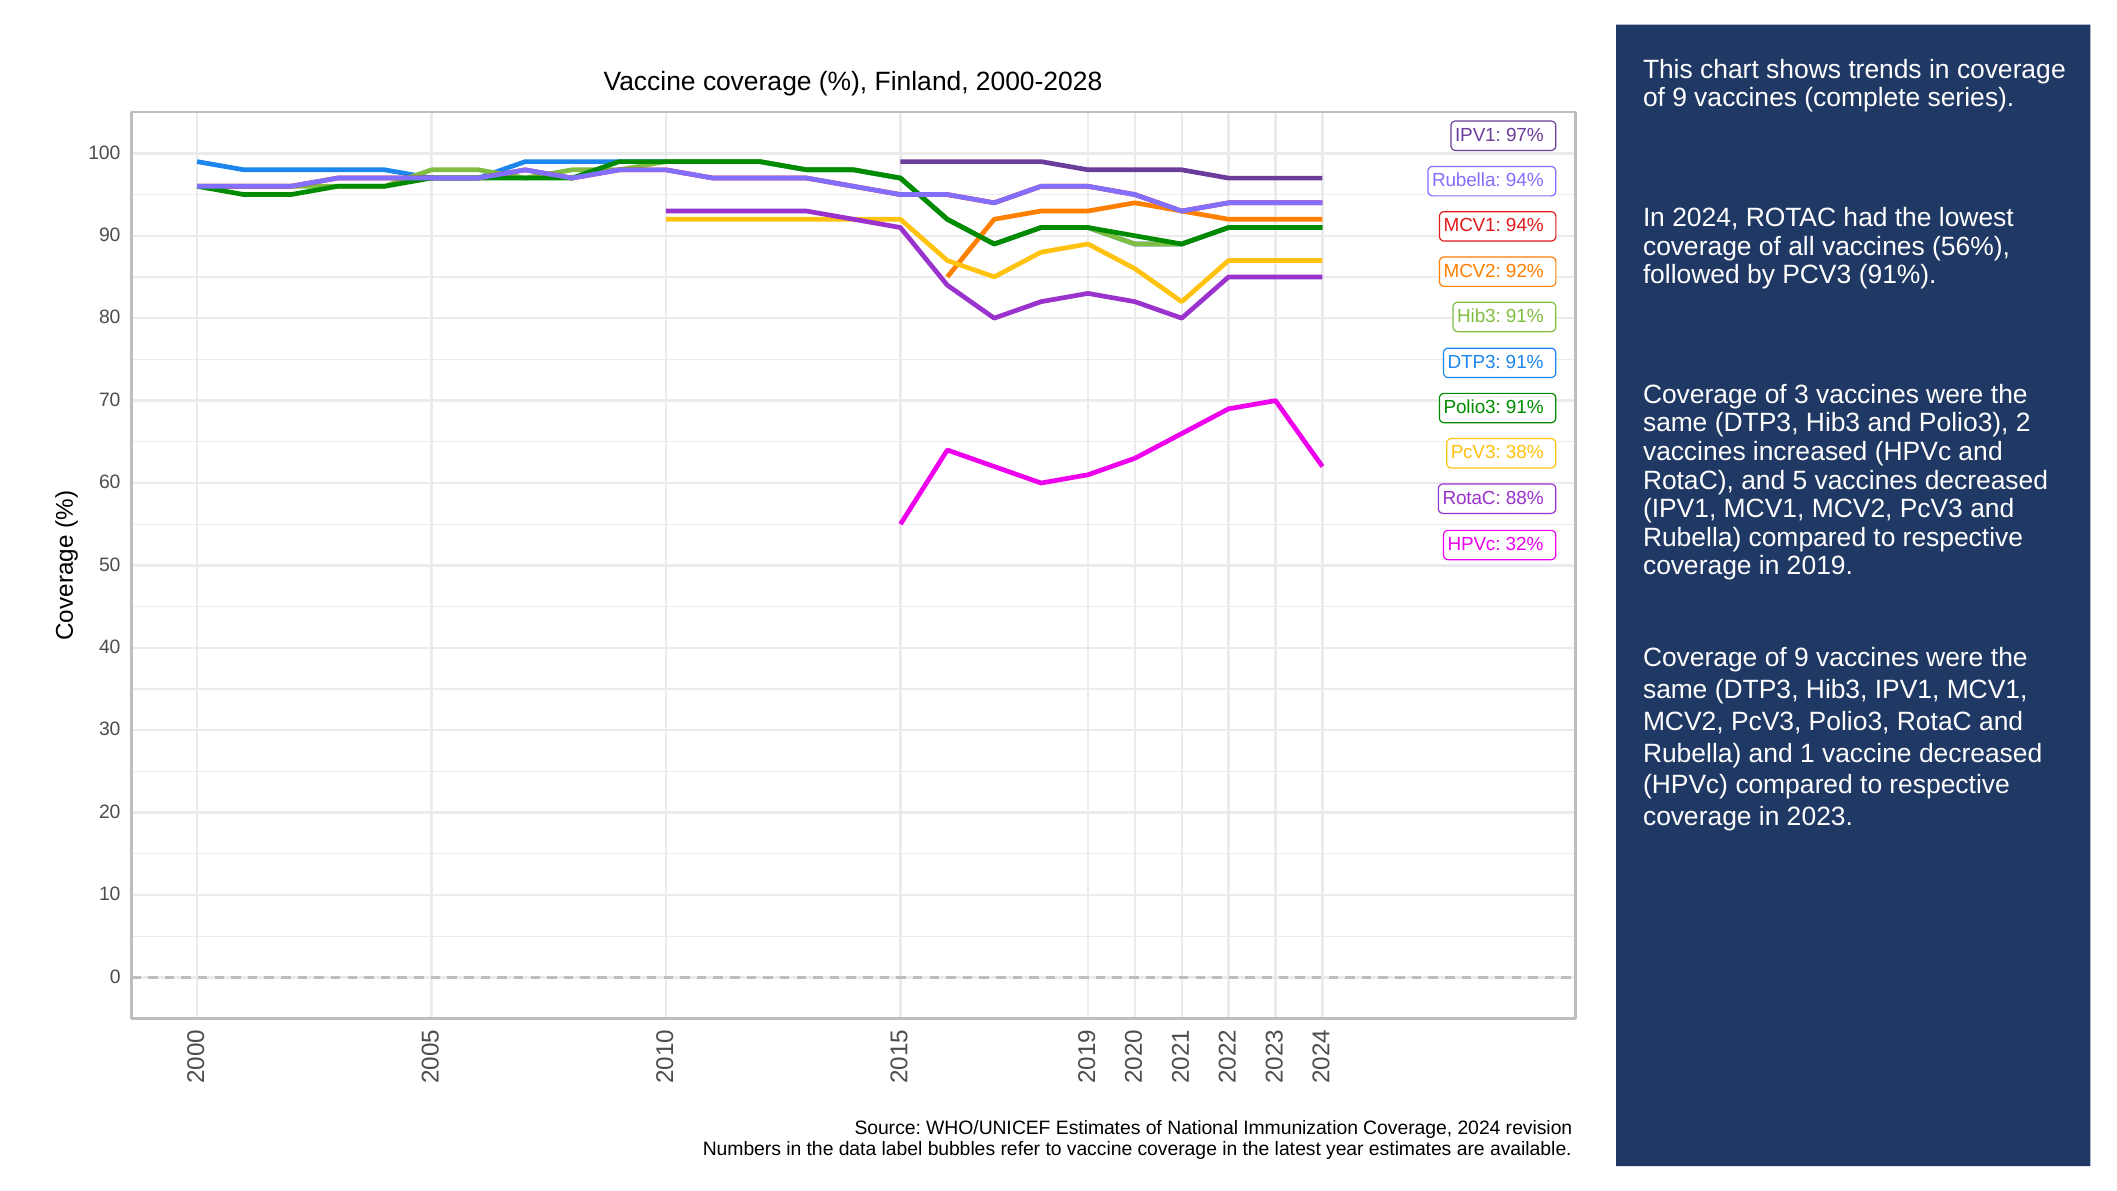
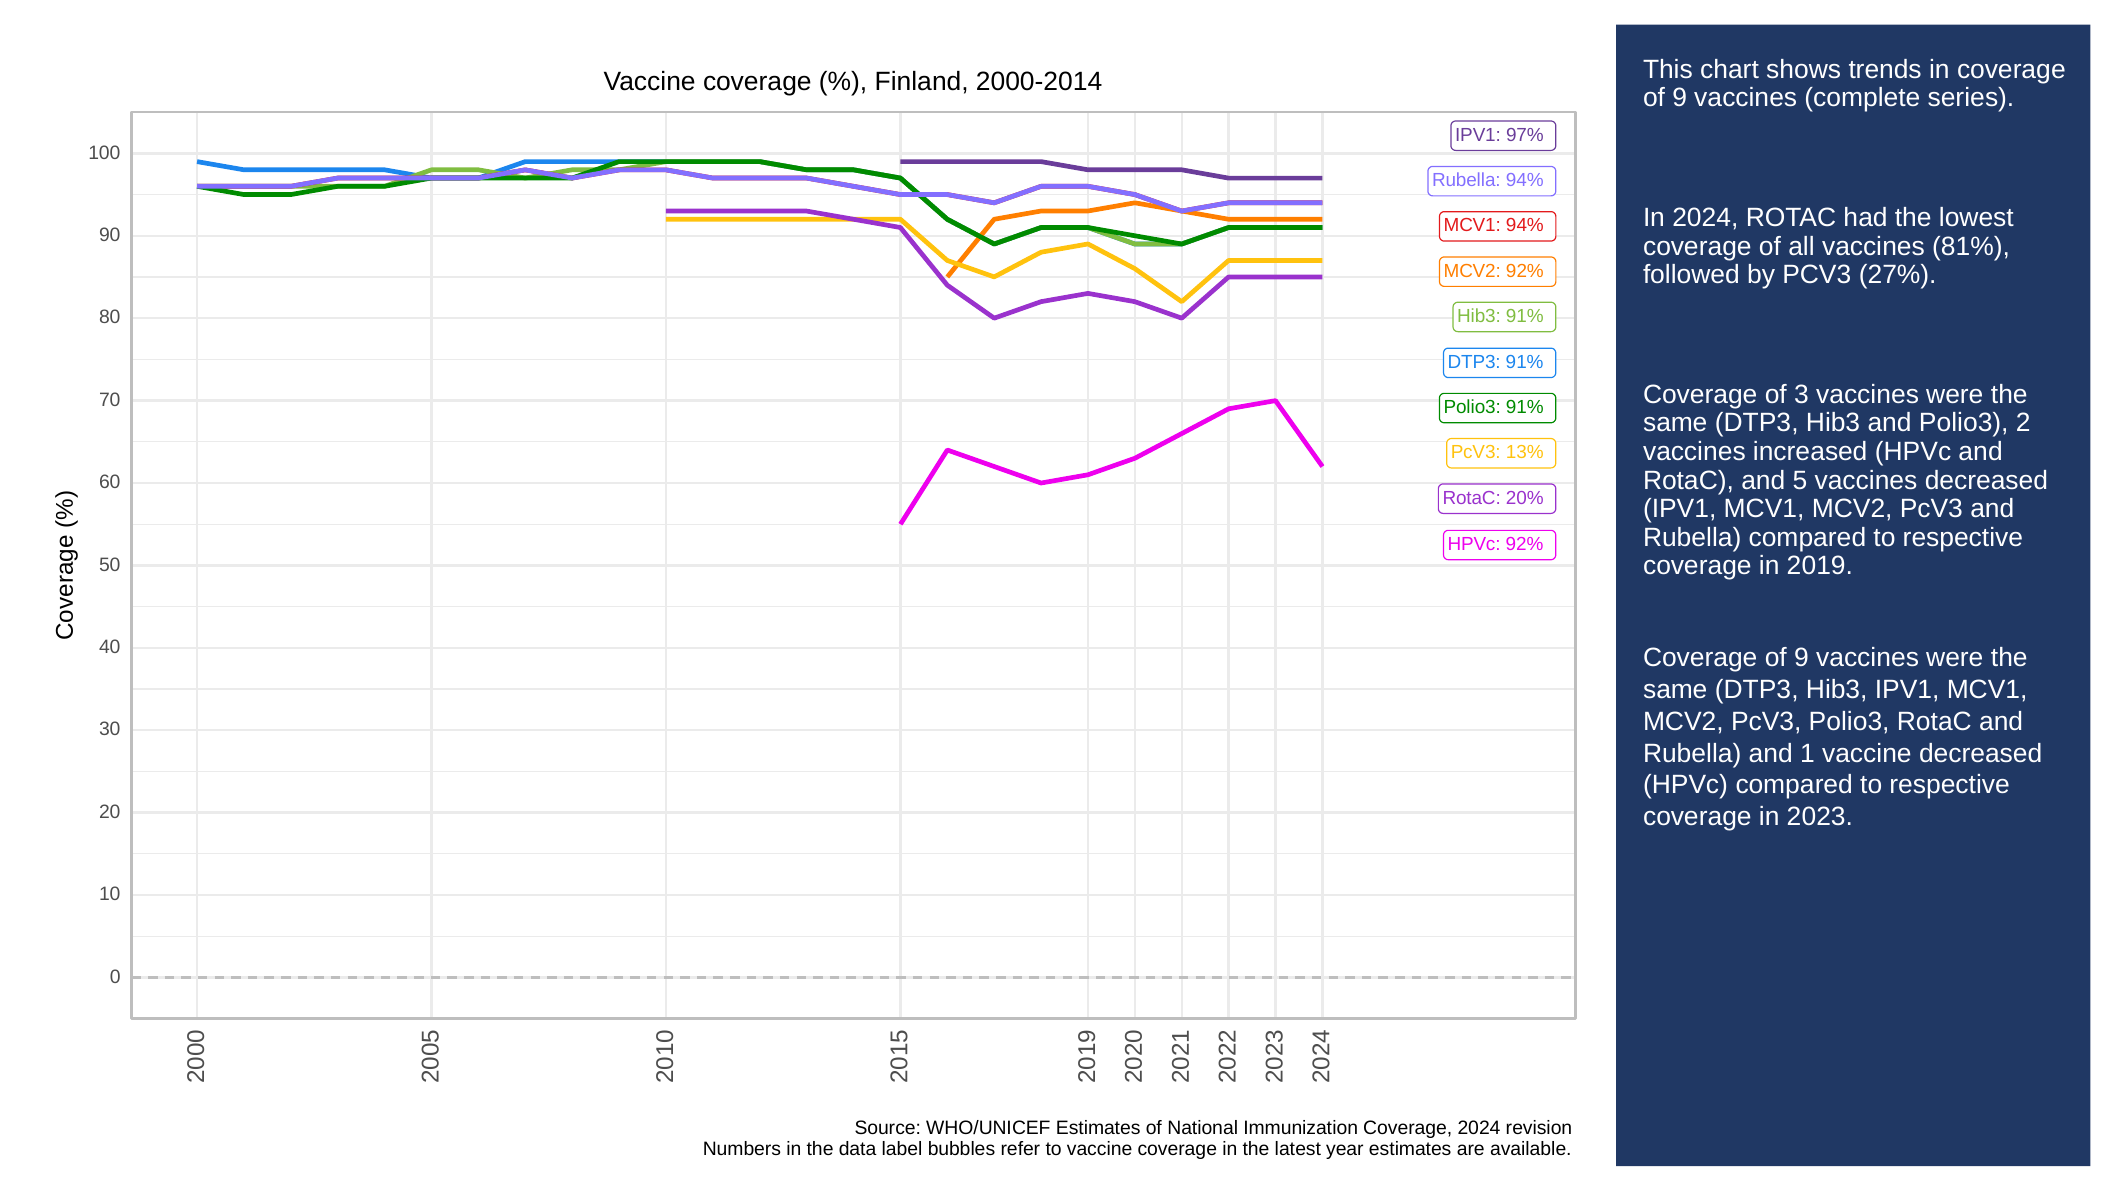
2000-2028: 2000-2028 -> 2000-2014 (1039, 81)
56%: 56% -> 81% (1971, 246)
PCV3 91%: 91% -> 27% (1898, 275)
38%: 38% -> 13% (1525, 452)
88%: 88% -> 20% (1525, 498)
HPVc 32%: 32% -> 92% (1525, 544)
